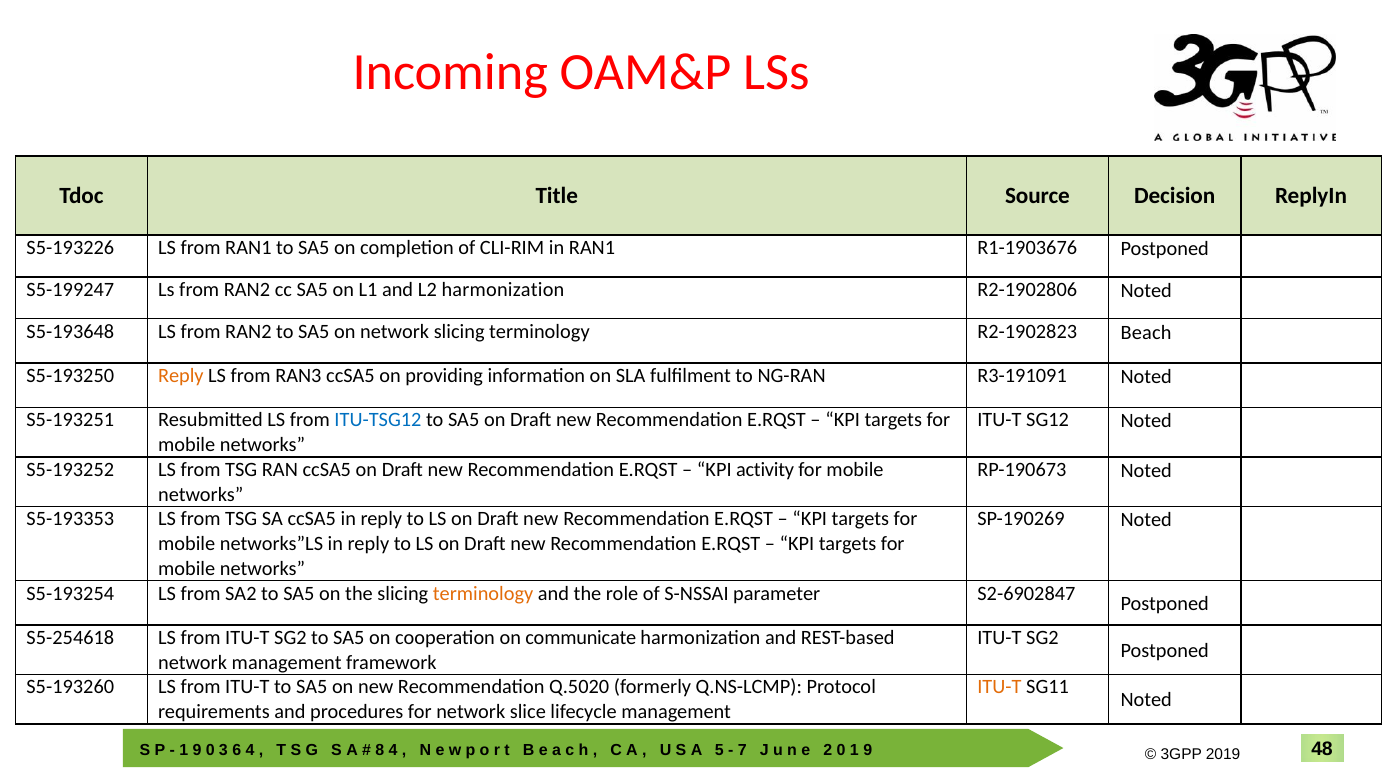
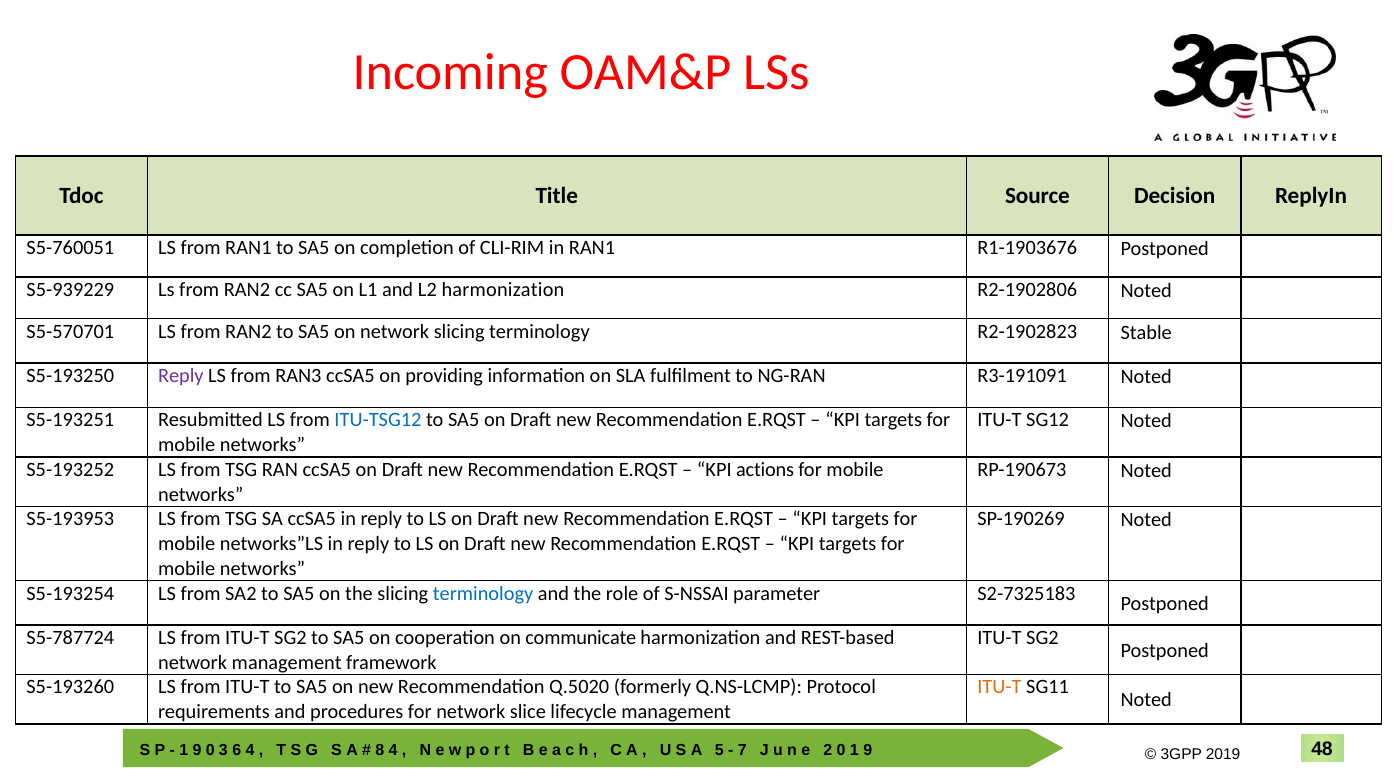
S5-193226: S5-193226 -> S5-760051 (70, 248)
S5-199247: S5-199247 -> S5-939229 (70, 290)
S5-193648: S5-193648 -> S5-570701 (70, 331)
Beach: Beach -> Stable (1146, 332)
Reply colour: orange -> purple (181, 376)
activity: activity -> actions (765, 470)
S5-193353: S5-193353 -> S5-193953 (70, 519)
terminology colour: orange -> blue (483, 593)
S2-6902847: S2-6902847 -> S2-7325183 (1026, 593)
S5-254618: S5-254618 -> S5-787724 (70, 638)
